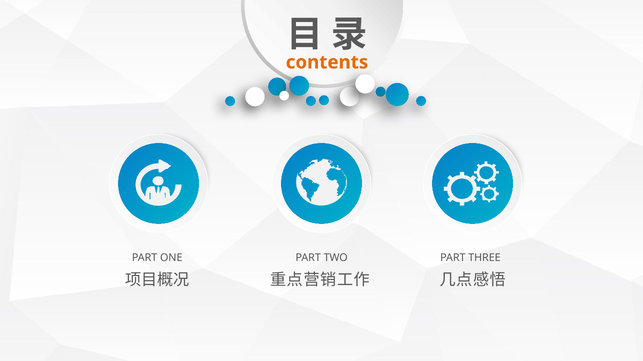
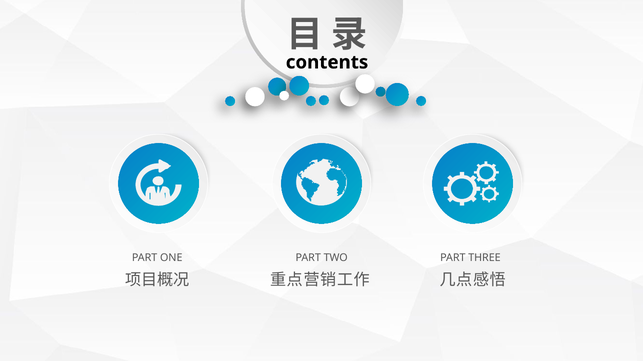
contents colour: orange -> black (327, 62)
